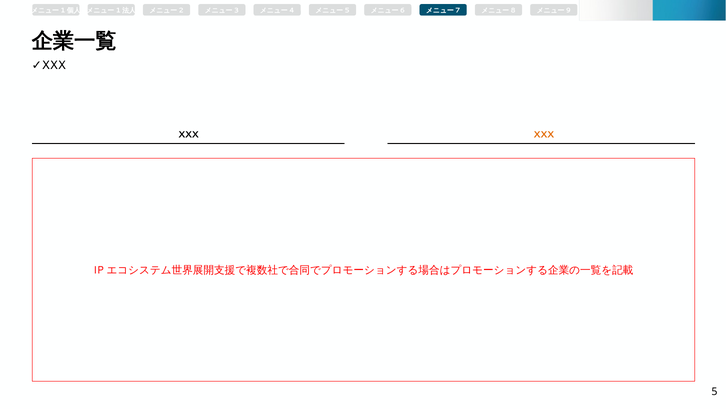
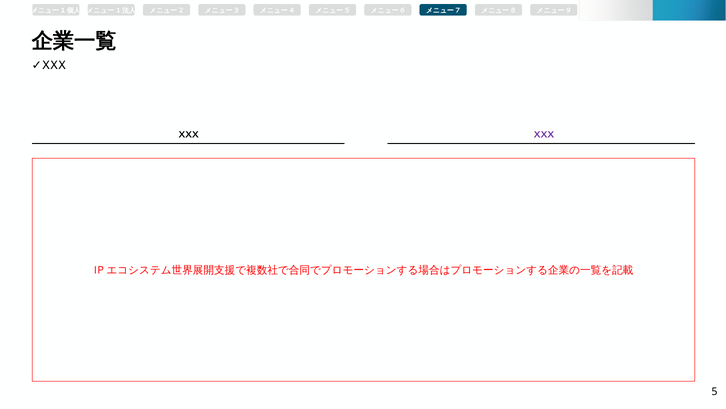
XXX colour: orange -> purple (544, 135)
